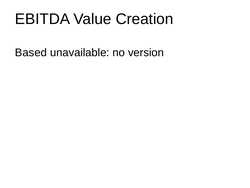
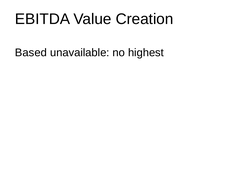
version: version -> highest (146, 52)
